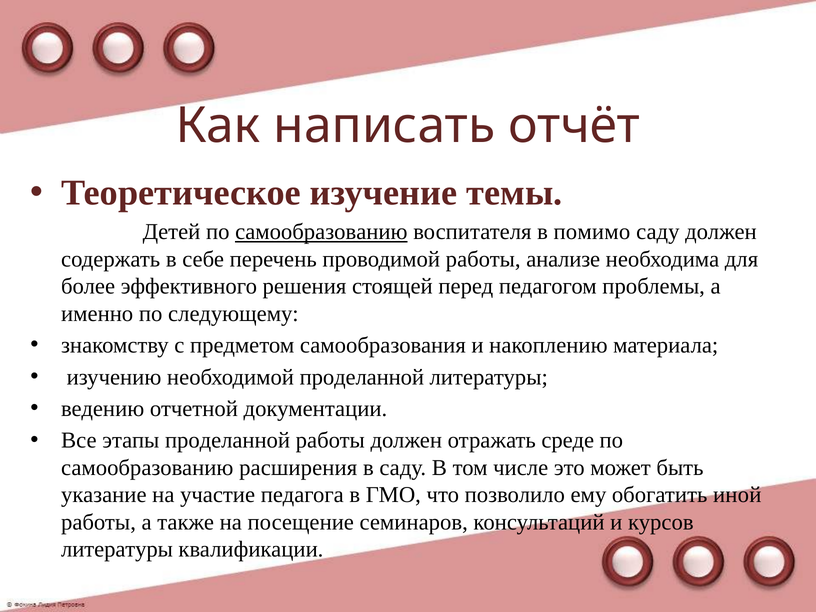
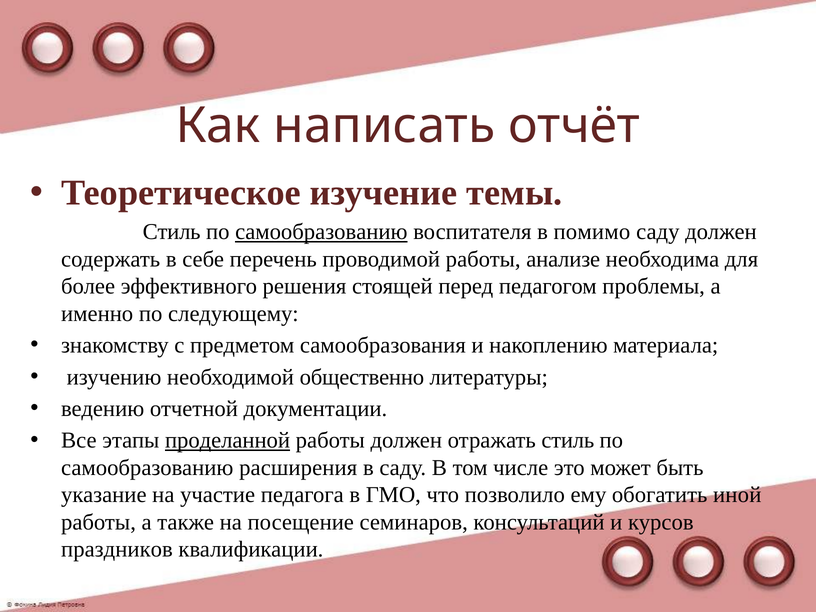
Детей: Детей -> Стиль (172, 232)
необходимой проделанной: проделанной -> общественно (362, 377)
проделанной underline: none -> present (228, 441)
отражать среде: среде -> стиль (568, 441)
литературы: литературы -> праздников (117, 549)
